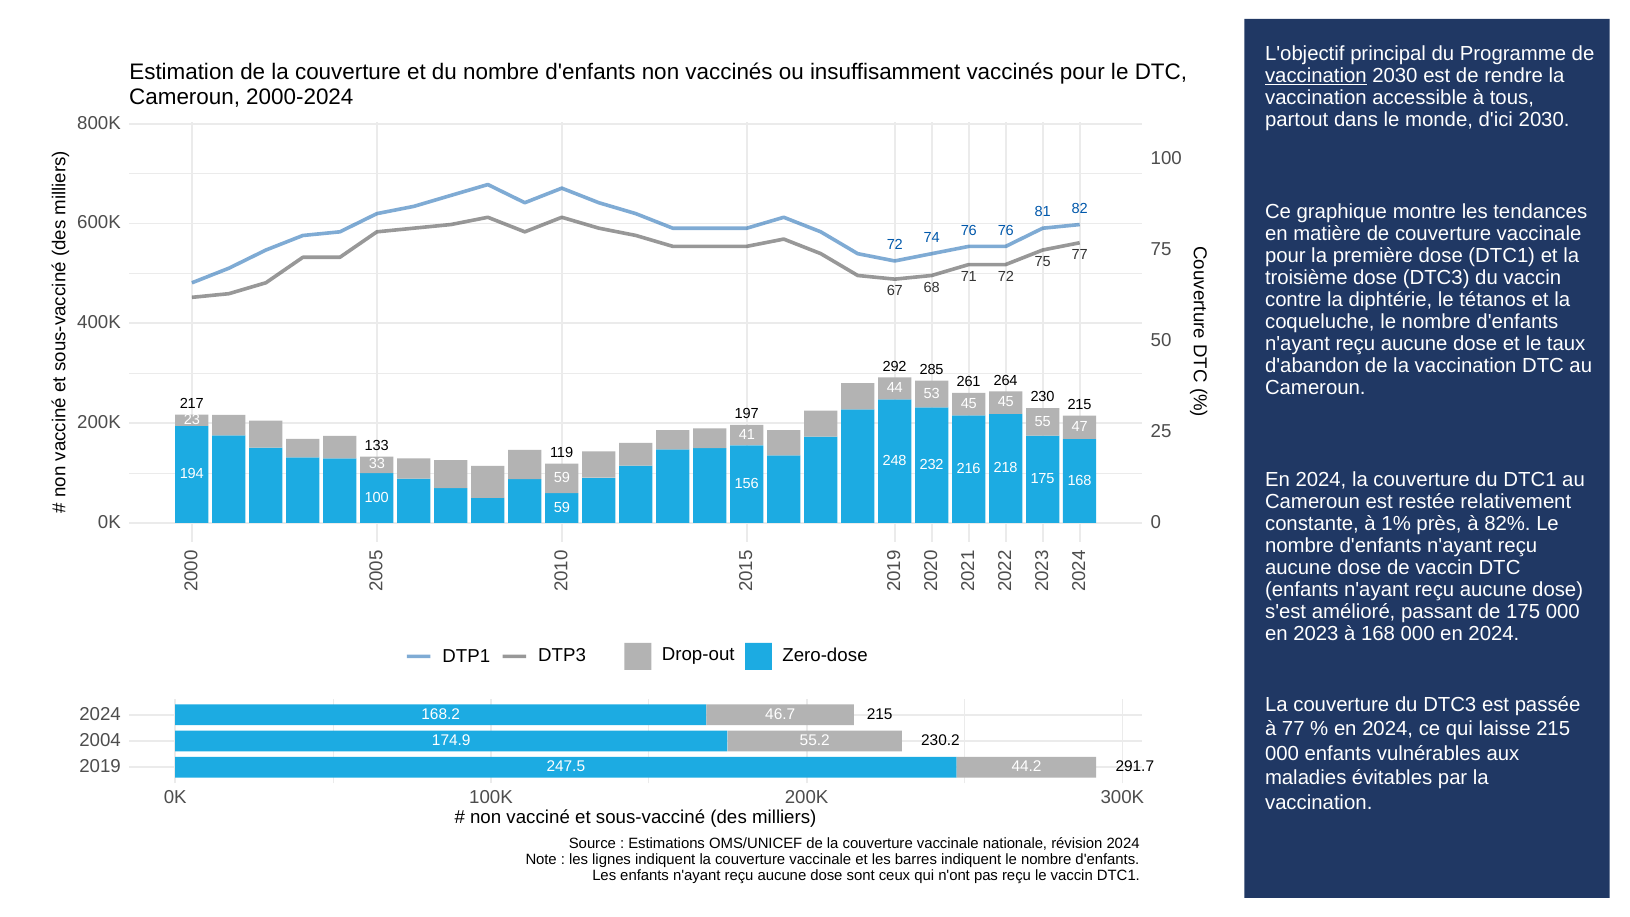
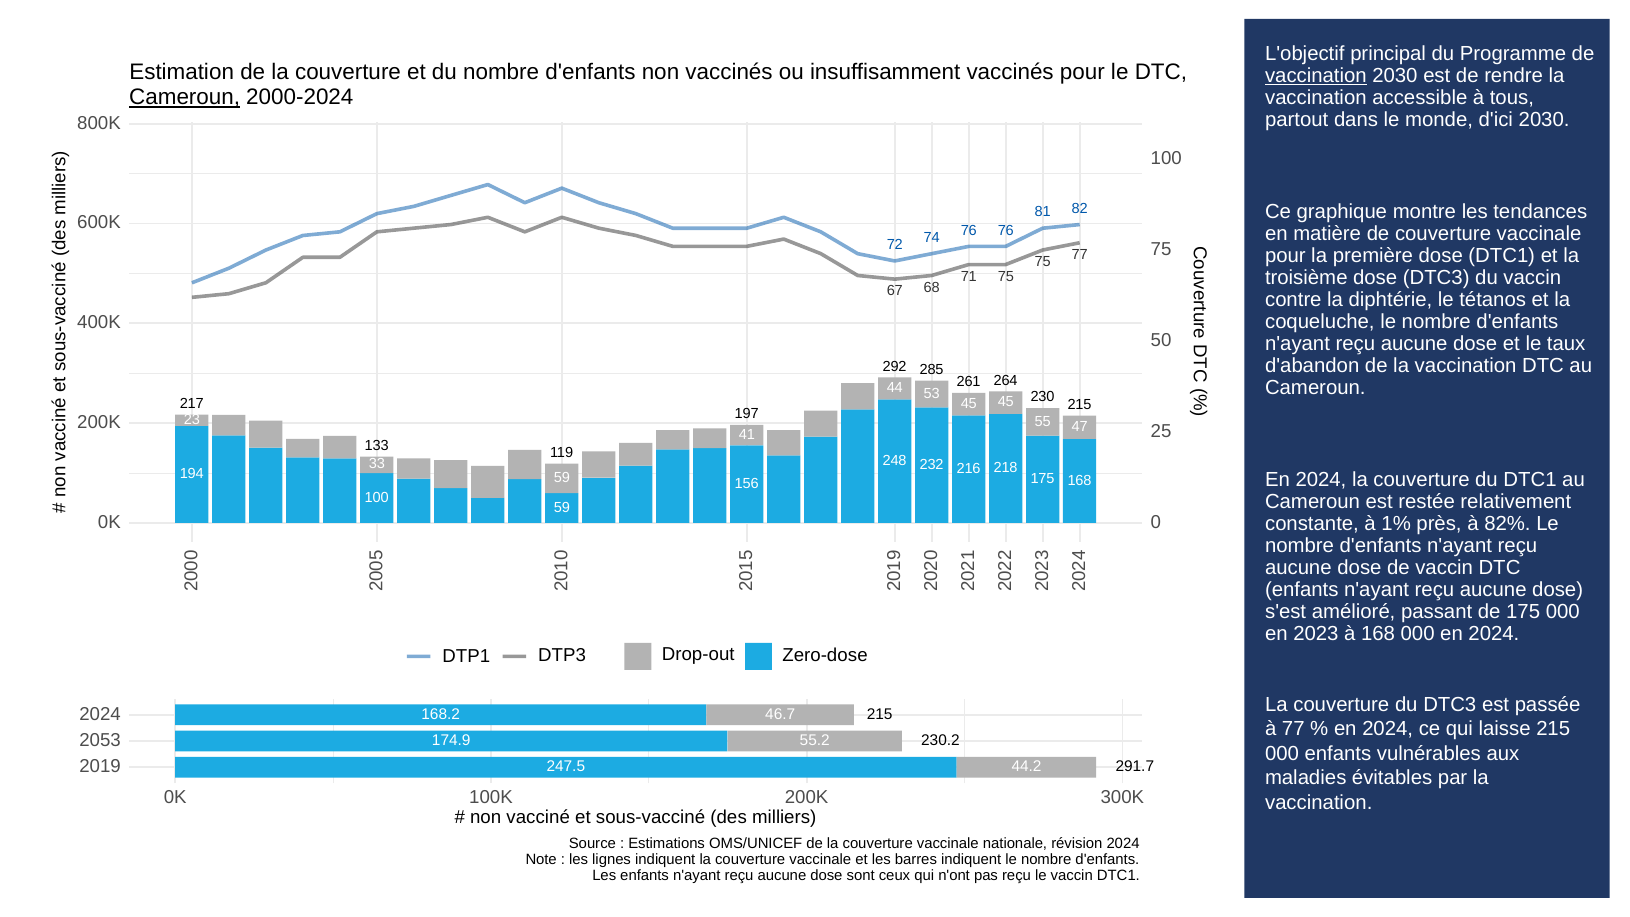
Cameroun underline: none -> present (185, 97)
71 72: 72 -> 75 (1006, 276)
2004: 2004 -> 2053 (100, 740)
